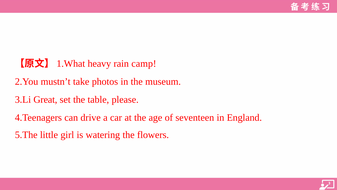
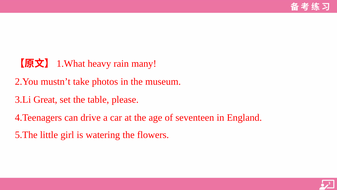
camp: camp -> many (144, 64)
